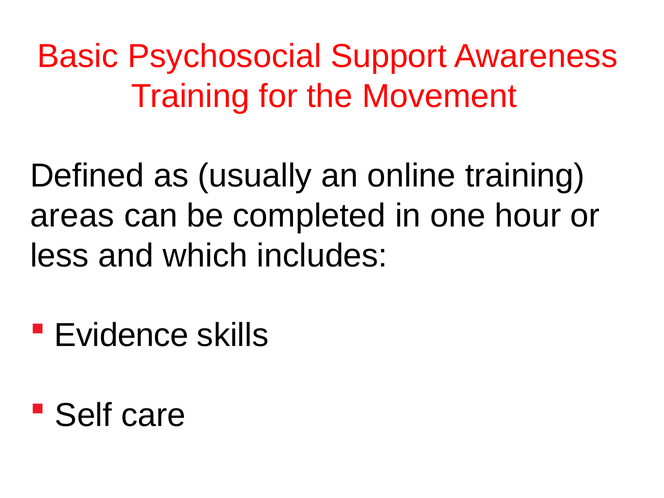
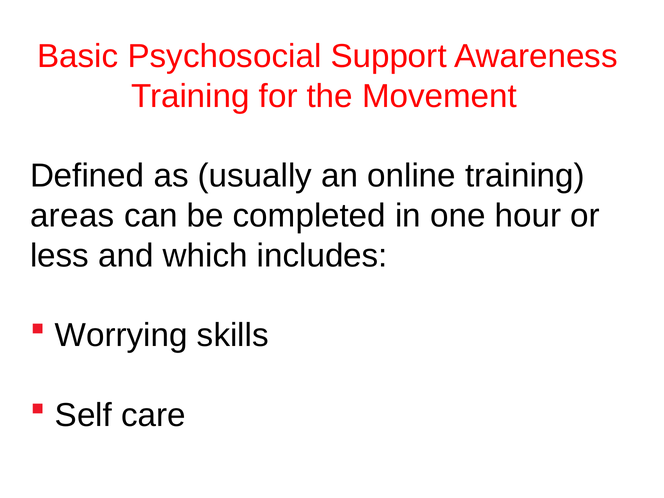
Evidence: Evidence -> Worrying (121, 335)
